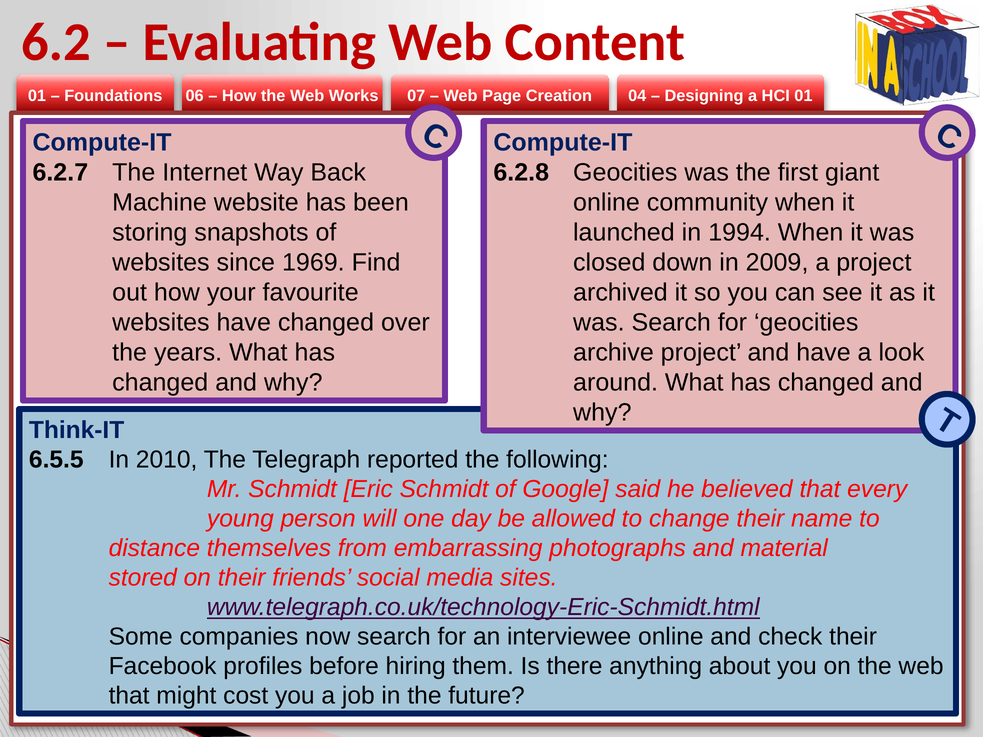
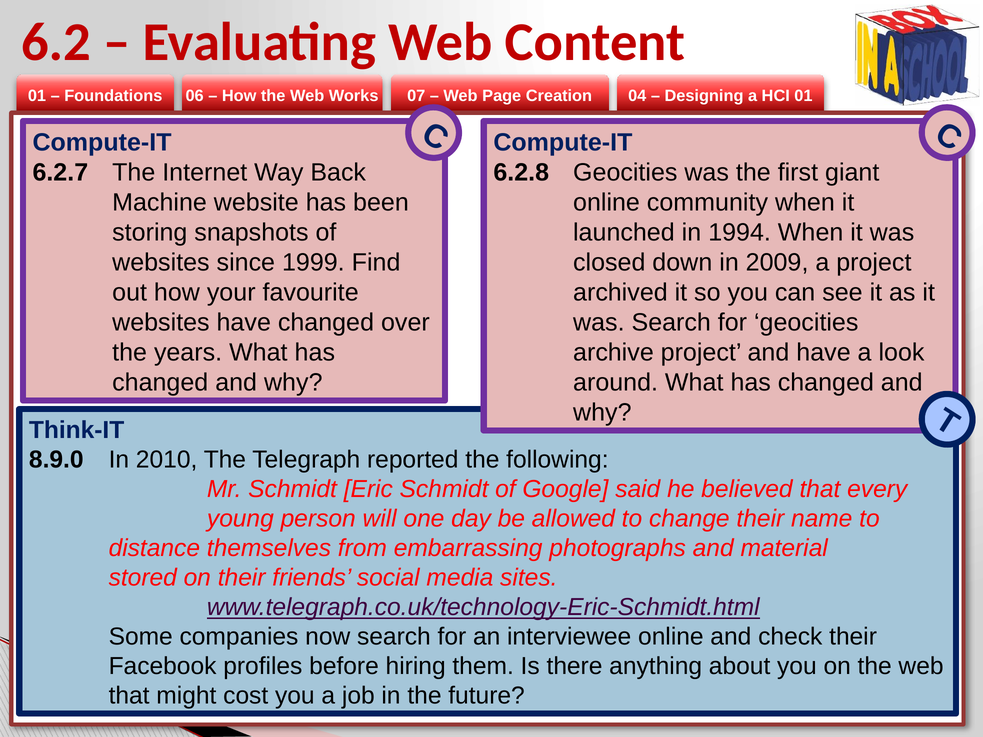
1969: 1969 -> 1999 (313, 263)
6.5.5: 6.5.5 -> 8.9.0 (56, 460)
